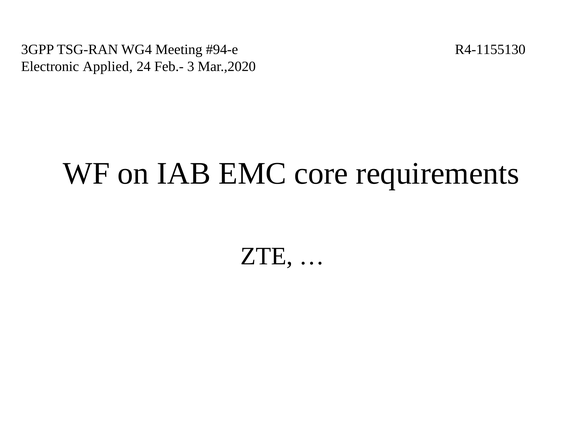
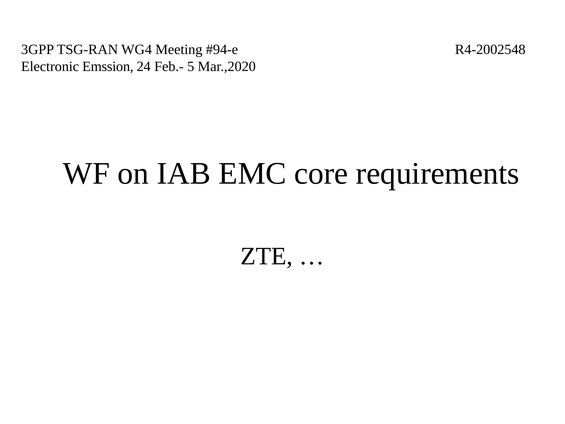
R4-1155130: R4-1155130 -> R4-2002548 (490, 49)
Applied: Applied -> Emssion (108, 67)
3: 3 -> 5 (191, 67)
